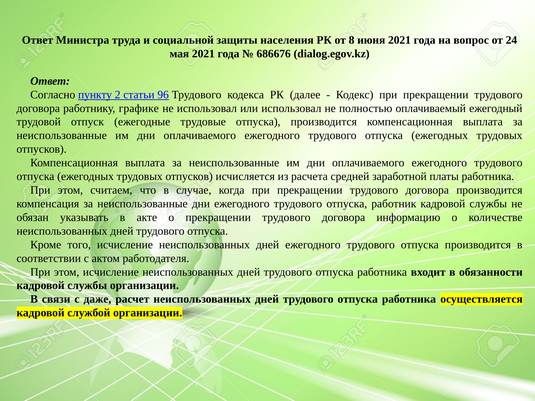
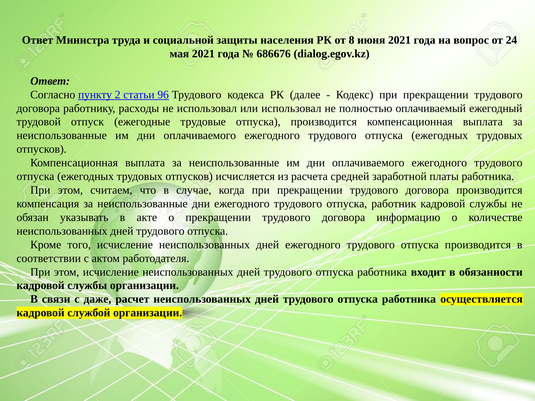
графике: графике -> расходы (139, 108)
